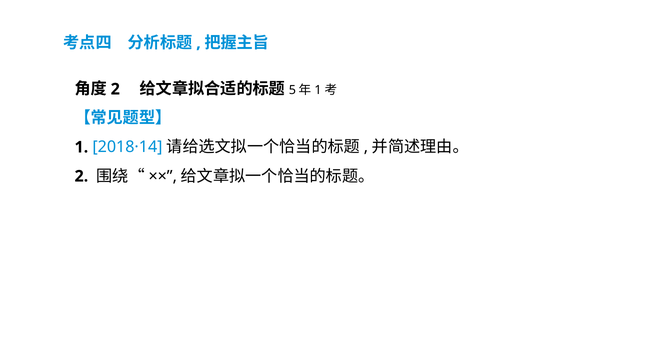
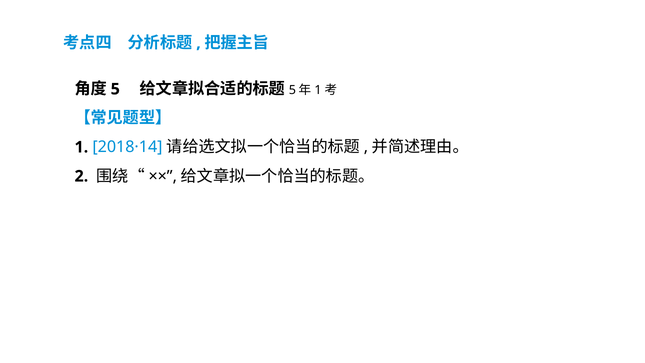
2: 2 -> 5 (115, 89)
